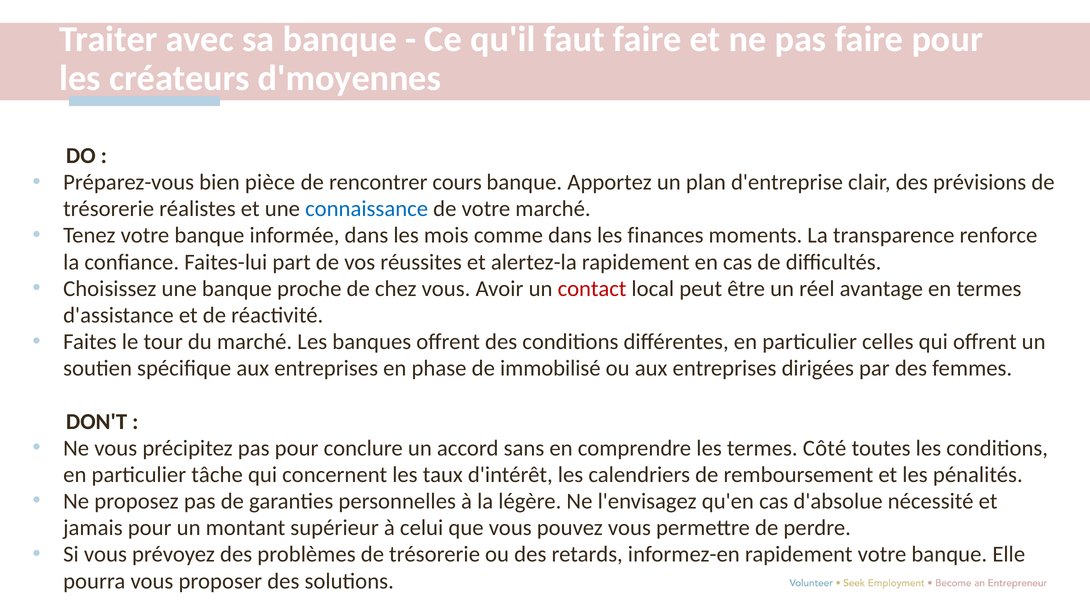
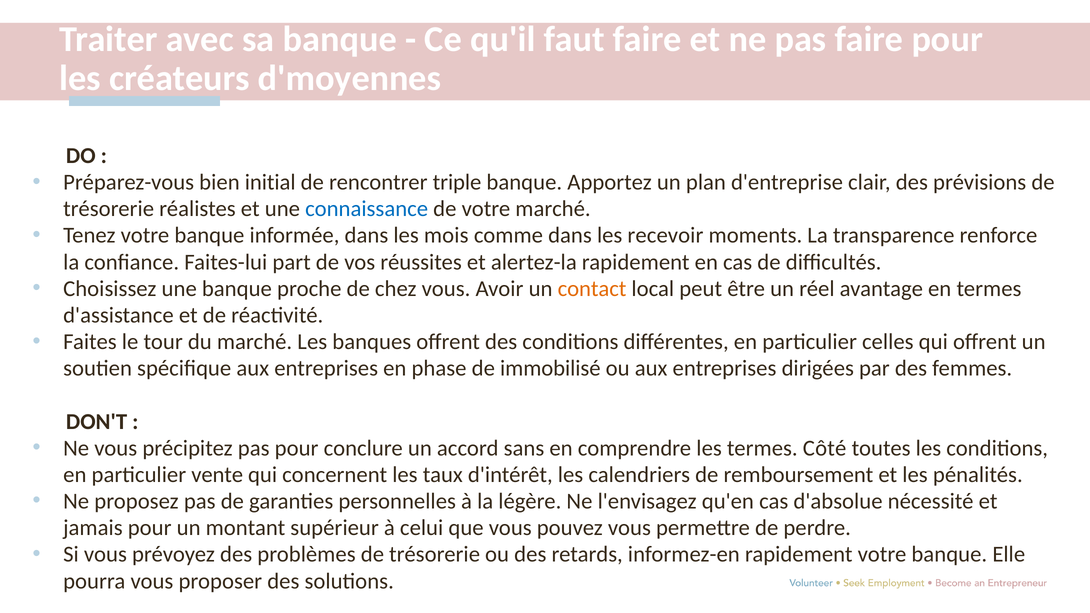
pièce: pièce -> initial (270, 182)
cours: cours -> triple (457, 182)
finances: finances -> recevoir (665, 236)
contact colour: red -> orange (592, 289)
tâche: tâche -> vente (217, 475)
